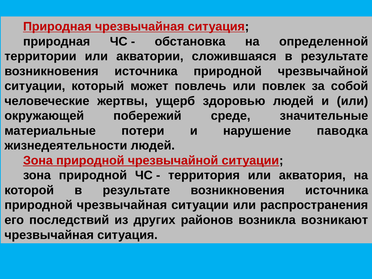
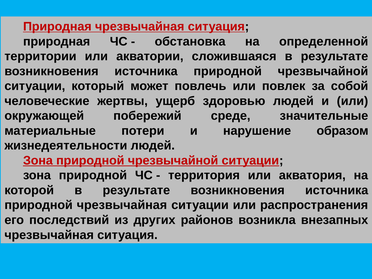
паводка: паводка -> образом (343, 131)
возникают: возникают -> внезапных (335, 220)
